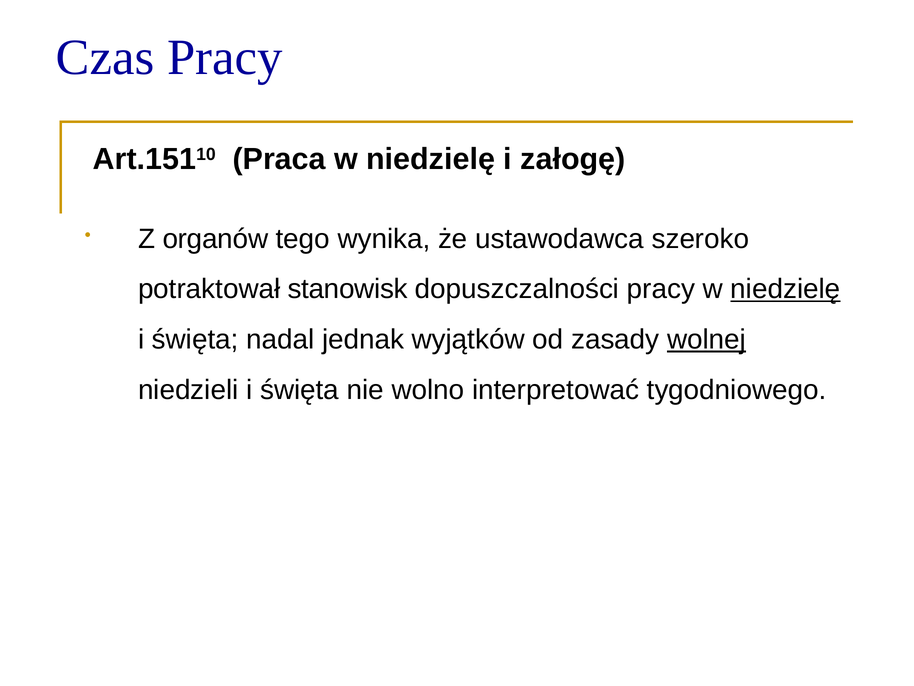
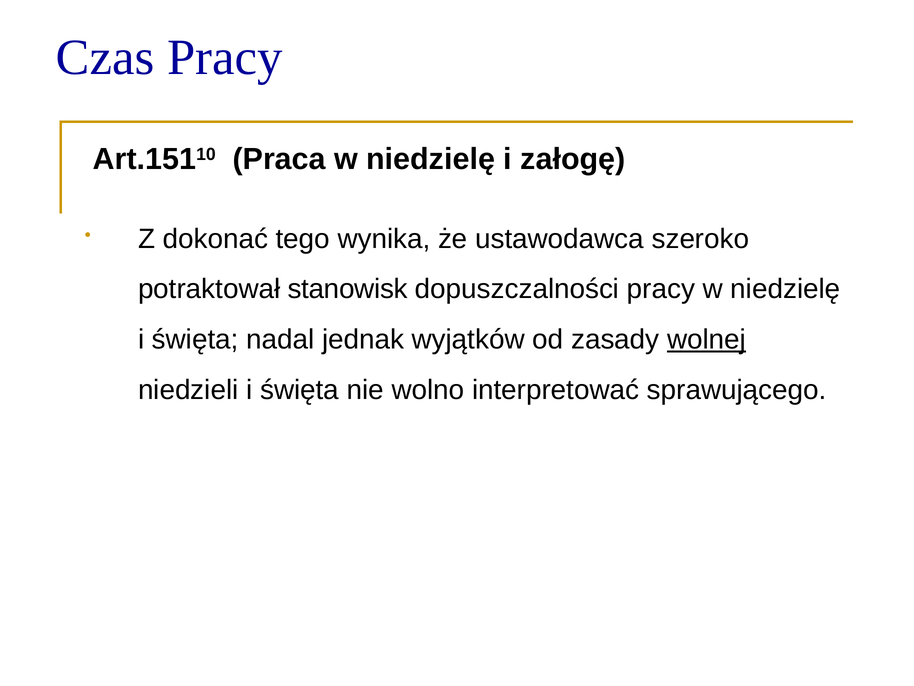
organów: organów -> dokonać (215, 239)
niedzielę underline: present -> none (785, 289)
tygodniowego: tygodniowego -> sprawującego (737, 390)
